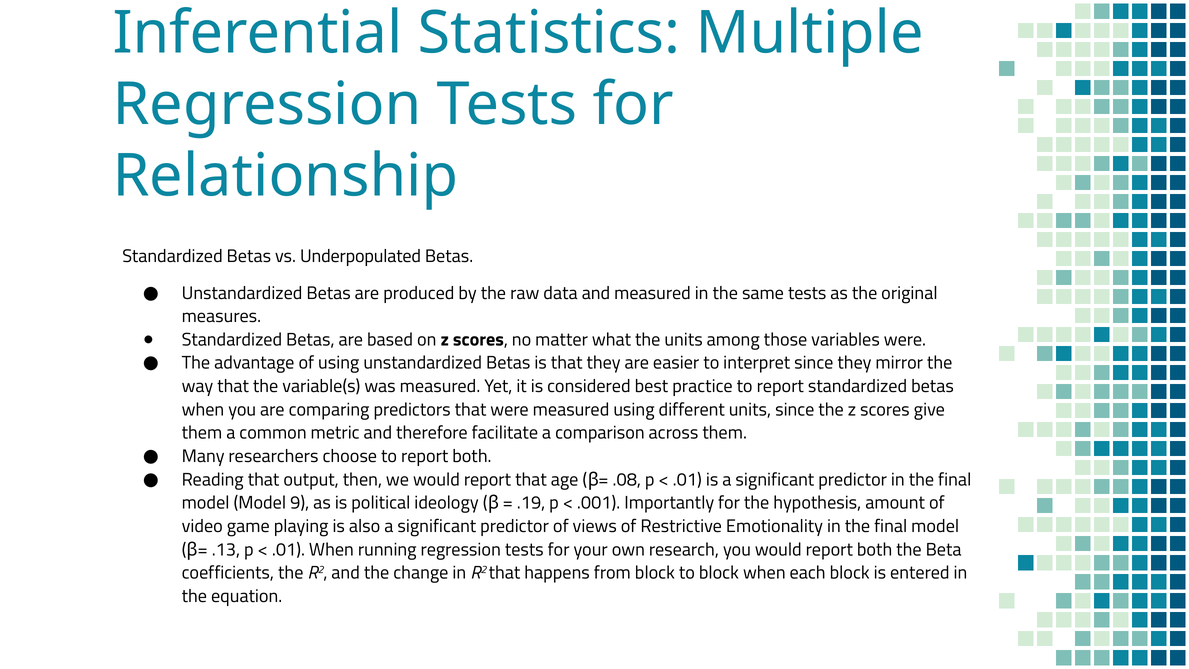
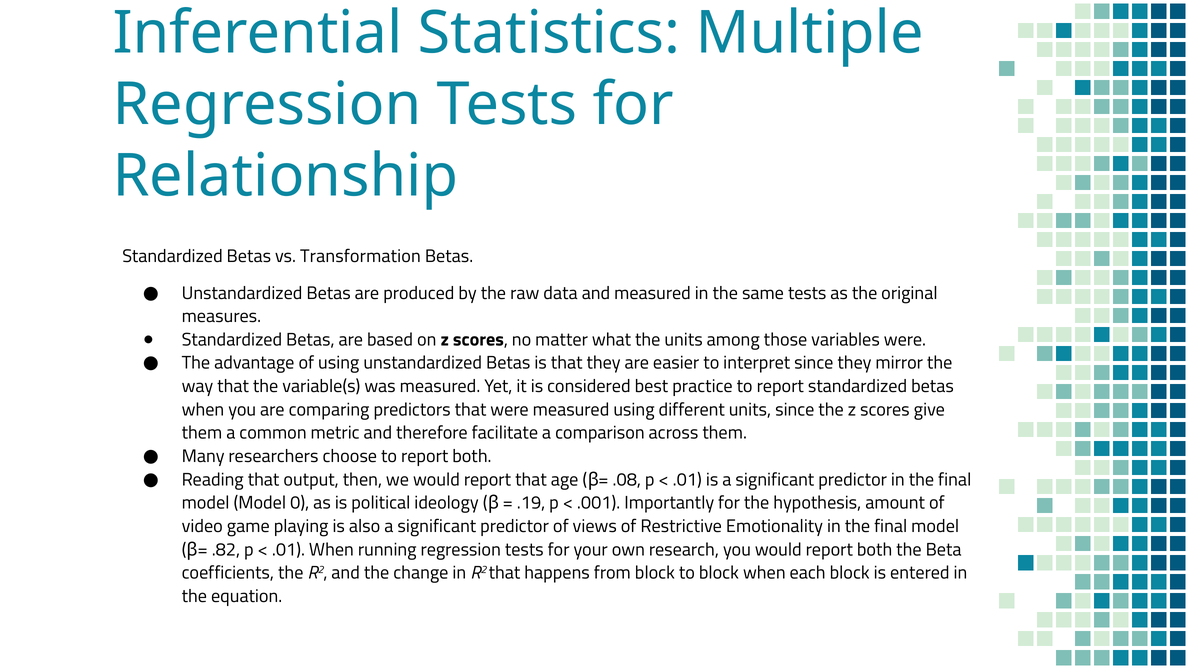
Underpopulated: Underpopulated -> Transformation (360, 256)
9: 9 -> 0 (300, 503)
.13: .13 -> .82 (226, 549)
